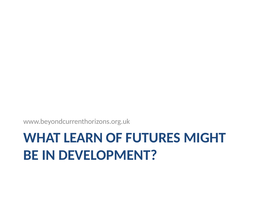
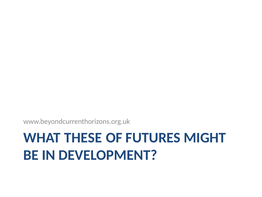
LEARN: LEARN -> THESE (83, 137)
